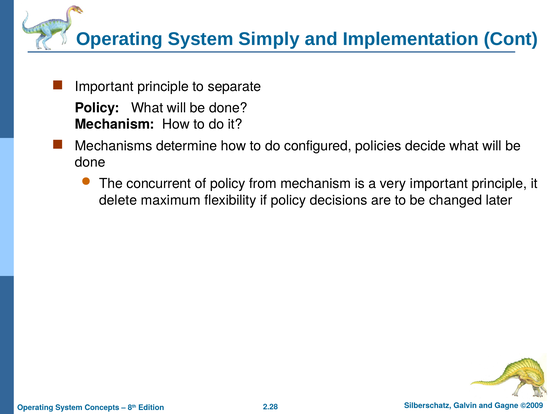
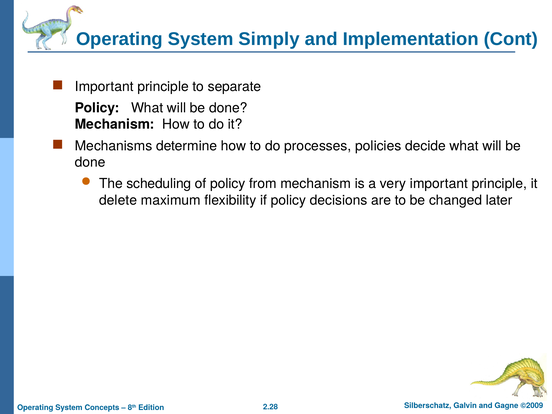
configured: configured -> processes (318, 146)
concurrent: concurrent -> scheduling (159, 184)
